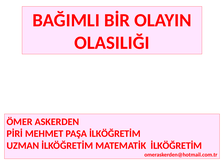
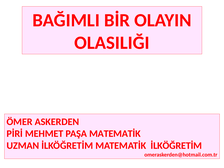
PAŞA İLKÖĞRETİM: İLKÖĞRETİM -> MATEMATİK (115, 134)
